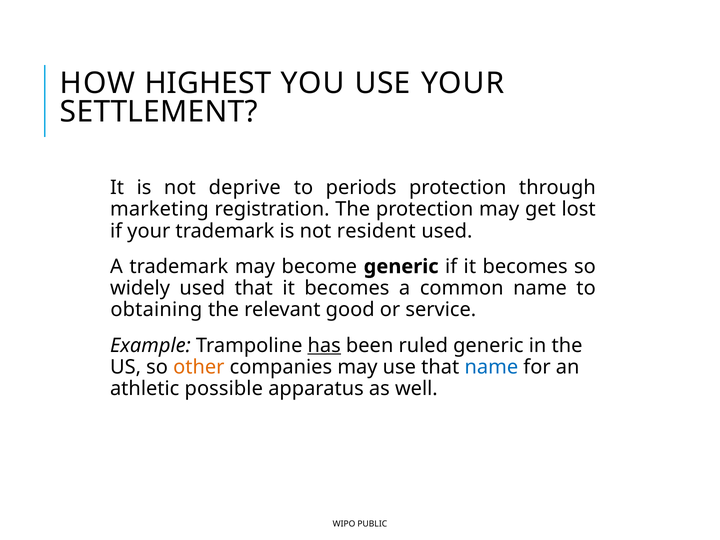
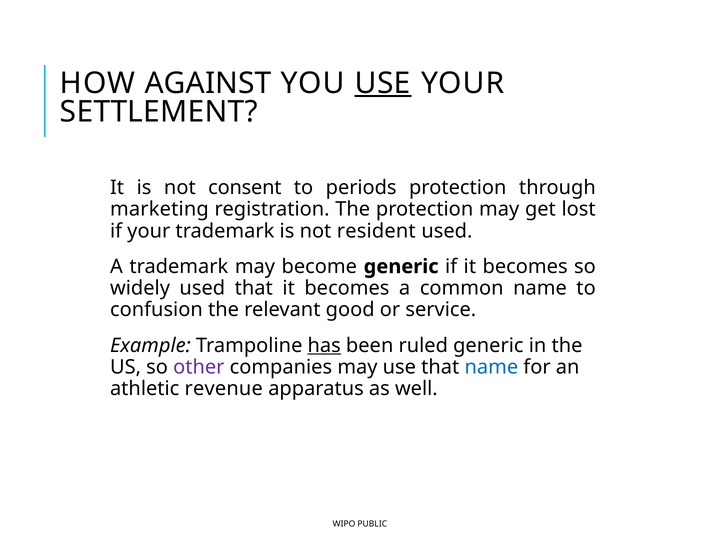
HIGHEST: HIGHEST -> AGAINST (208, 83)
USE underline: none -> present (383, 83)
deprive: deprive -> consent (245, 188)
obtaining: obtaining -> confusion (156, 310)
other colour: orange -> purple (199, 367)
possible: possible -> revenue (224, 389)
